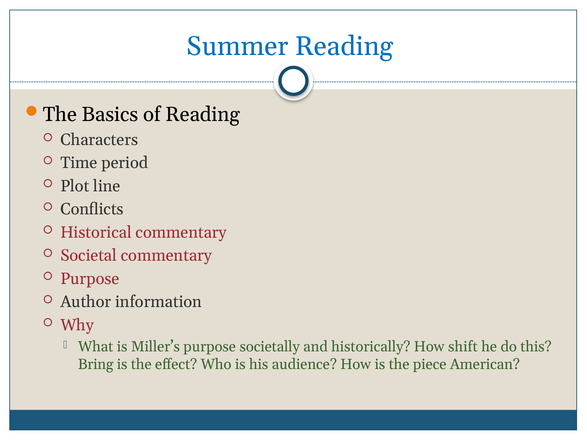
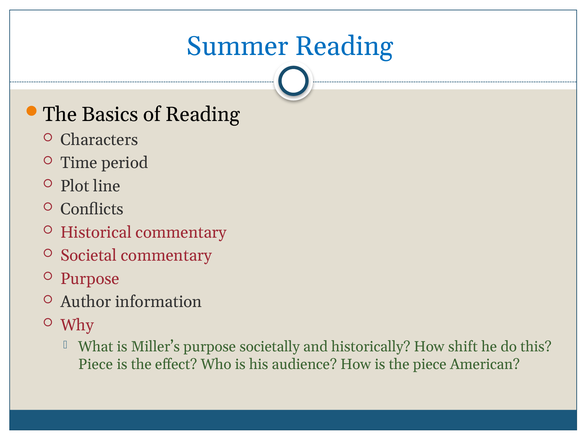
Bring: Bring -> Piece (96, 364)
